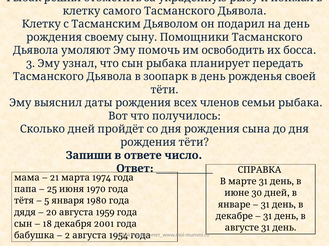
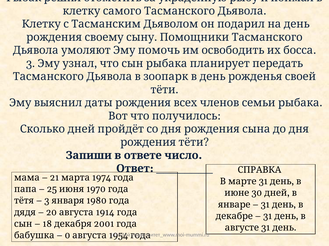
5: 5 -> 3 (47, 201)
1959: 1959 -> 1914 (105, 213)
2: 2 -> 0 (67, 236)
